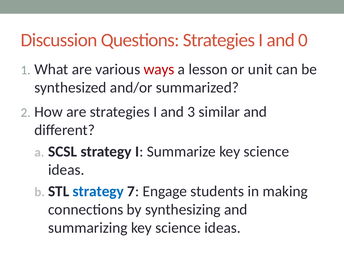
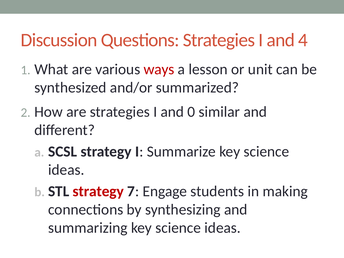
0: 0 -> 4 (303, 40)
3: 3 -> 0 (191, 112)
strategy colour: blue -> red (98, 191)
